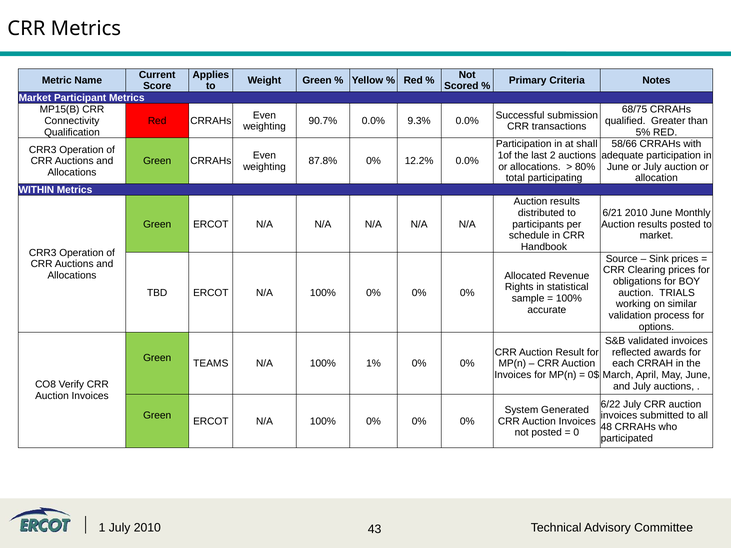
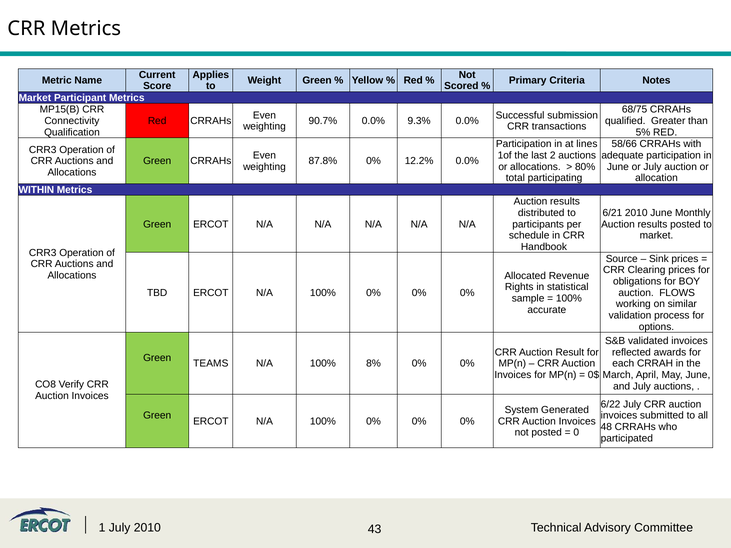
shall: shall -> lines (587, 144)
TRIALS: TRIALS -> FLOWS (677, 293)
1%: 1% -> 8% (373, 364)
